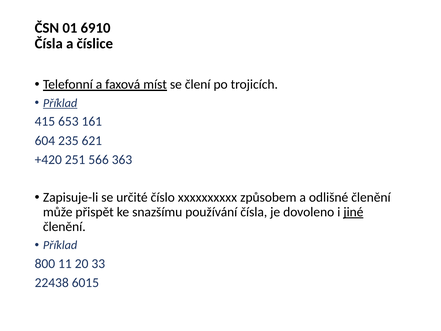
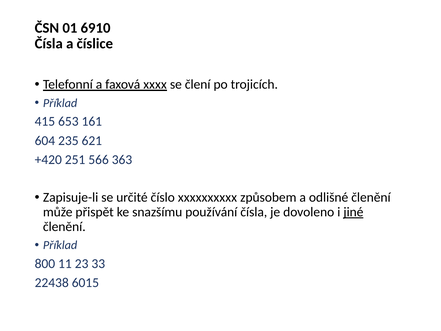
míst: míst -> xxxx (155, 84)
Příklad underline: present -> none (60, 103)
20: 20 -> 23 (82, 263)
